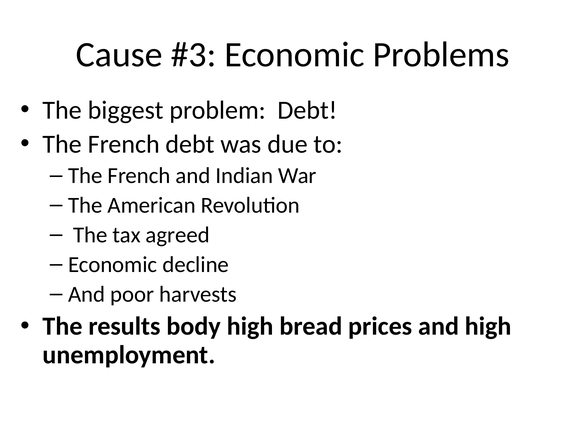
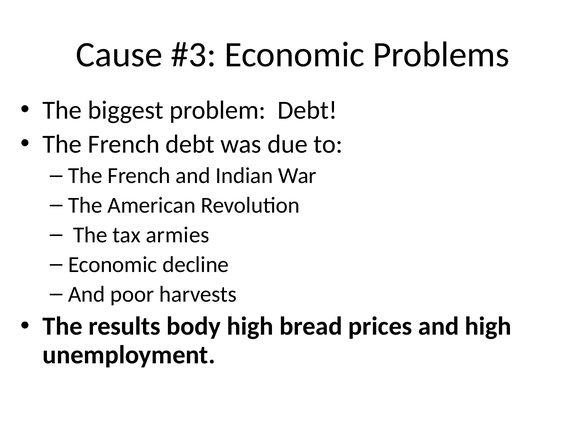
agreed: agreed -> armies (178, 235)
